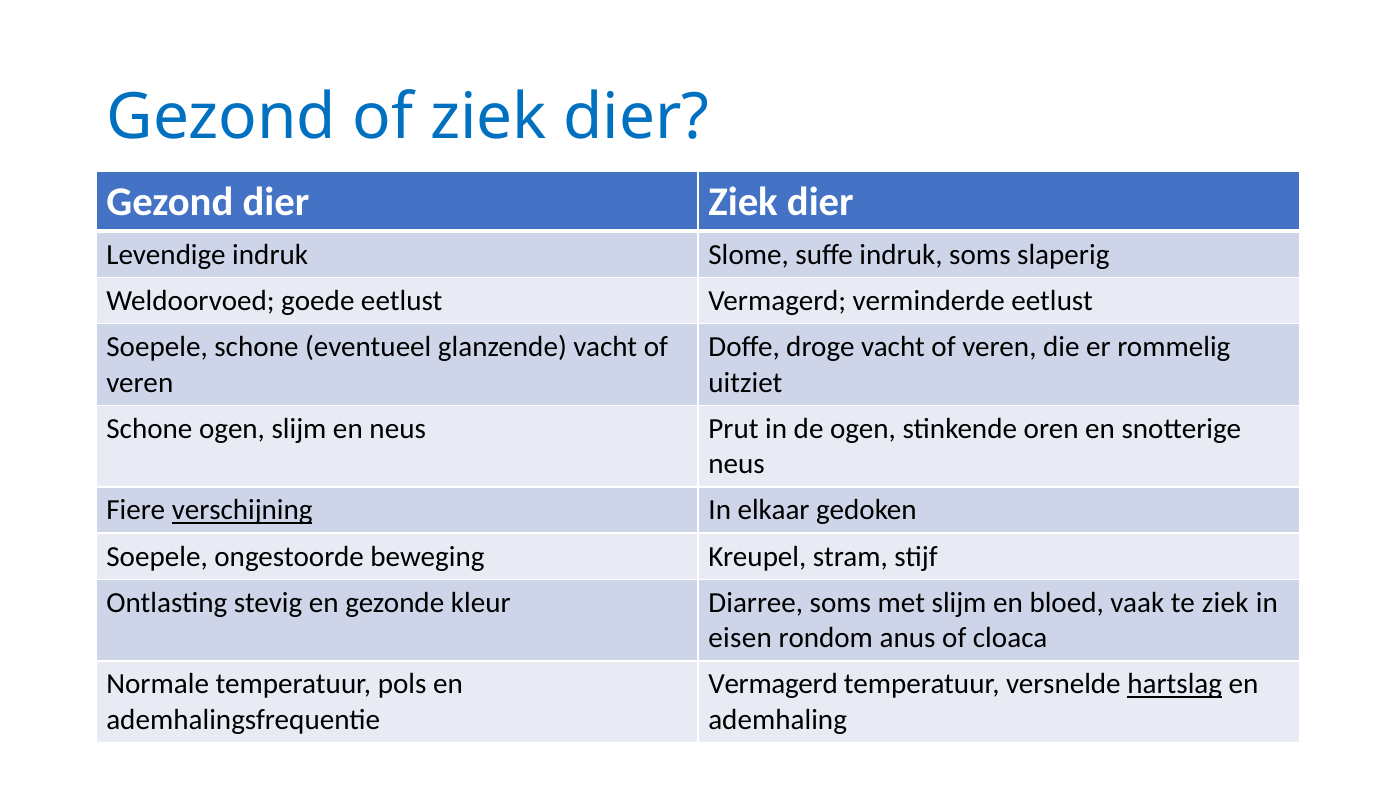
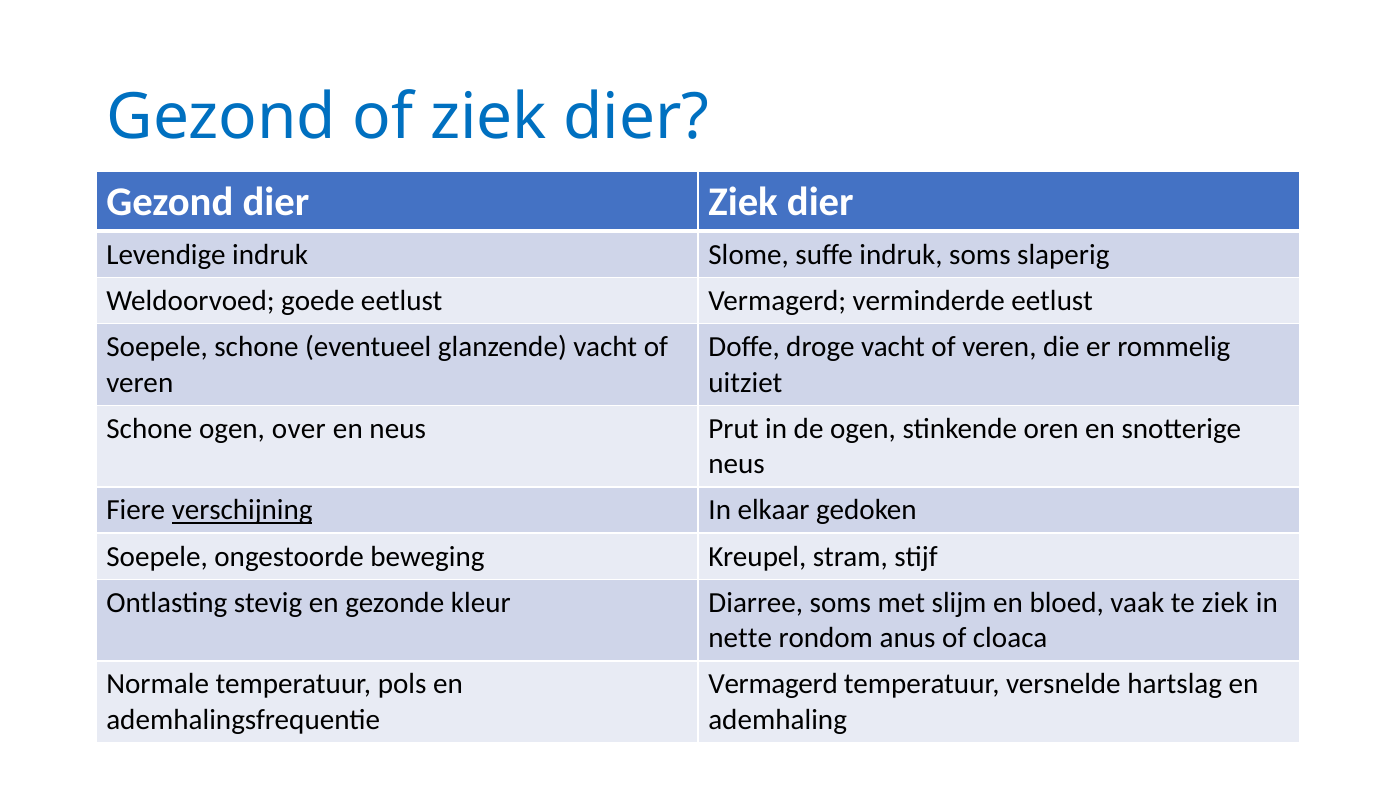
ogen slijm: slijm -> over (299, 429)
eisen: eisen -> nette (740, 638)
hartslag underline: present -> none (1175, 685)
